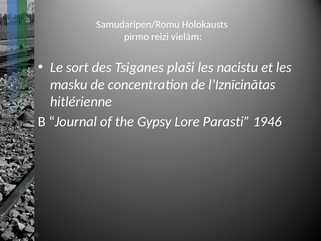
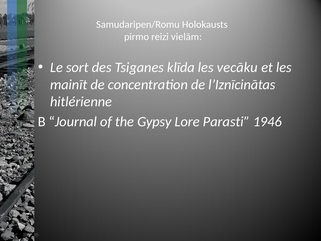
plaši: plaši -> klīda (181, 67)
nacistu: nacistu -> vecāku (237, 67)
masku: masku -> mainīt (69, 84)
